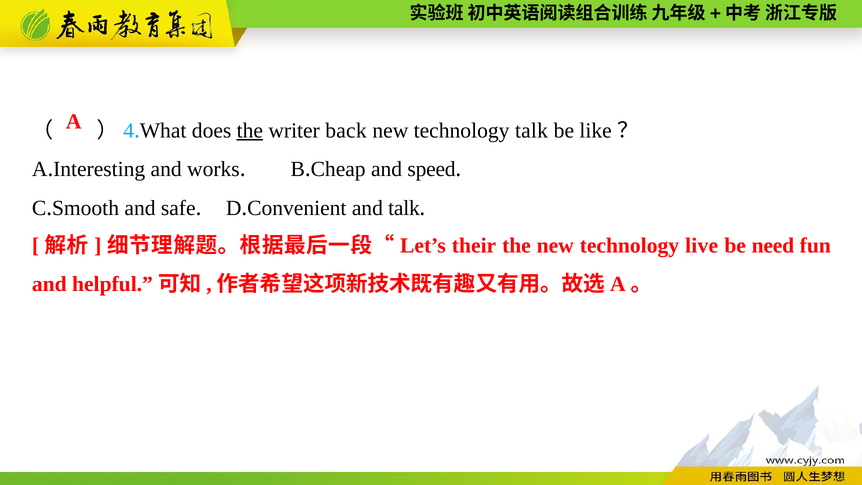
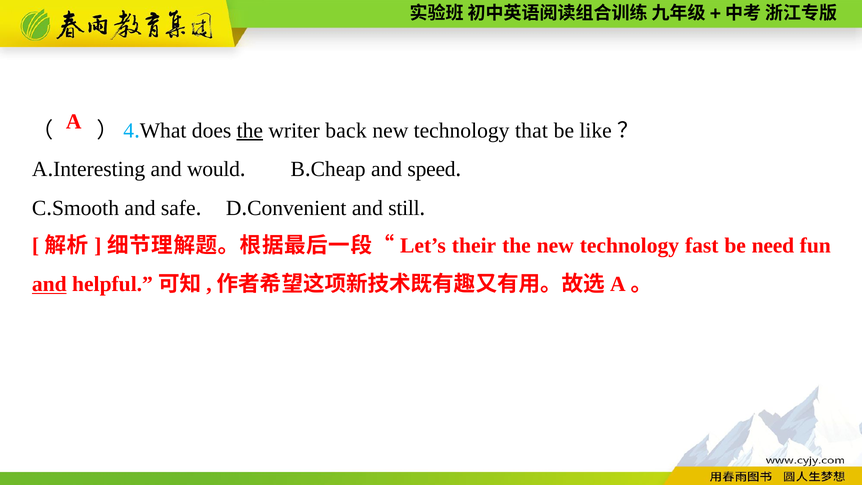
technology talk: talk -> that (531, 131)
works: works -> would (214, 169)
and talk: talk -> still (404, 208)
live: live -> fast (702, 245)
and underline: none -> present (49, 284)
